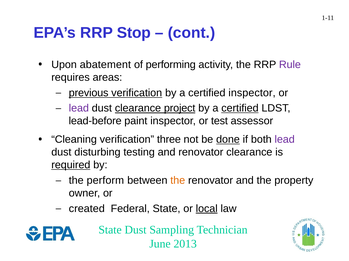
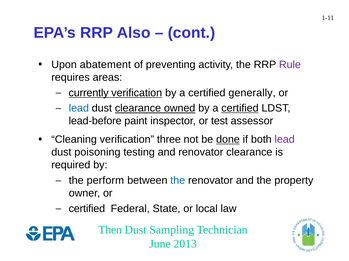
Stop: Stop -> Also (134, 33)
performing: performing -> preventing (171, 65)
previous: previous -> currently (89, 93)
certified inspector: inspector -> generally (252, 93)
lead colour: purple -> blue (79, 108)
project: project -> owned (180, 108)
disturbing: disturbing -> poisoning (97, 153)
required underline: present -> none (71, 165)
the colour: orange -> blue (178, 181)
created: created -> certified (87, 209)
local underline: present -> none (207, 209)
State: State -> Then (110, 231)
